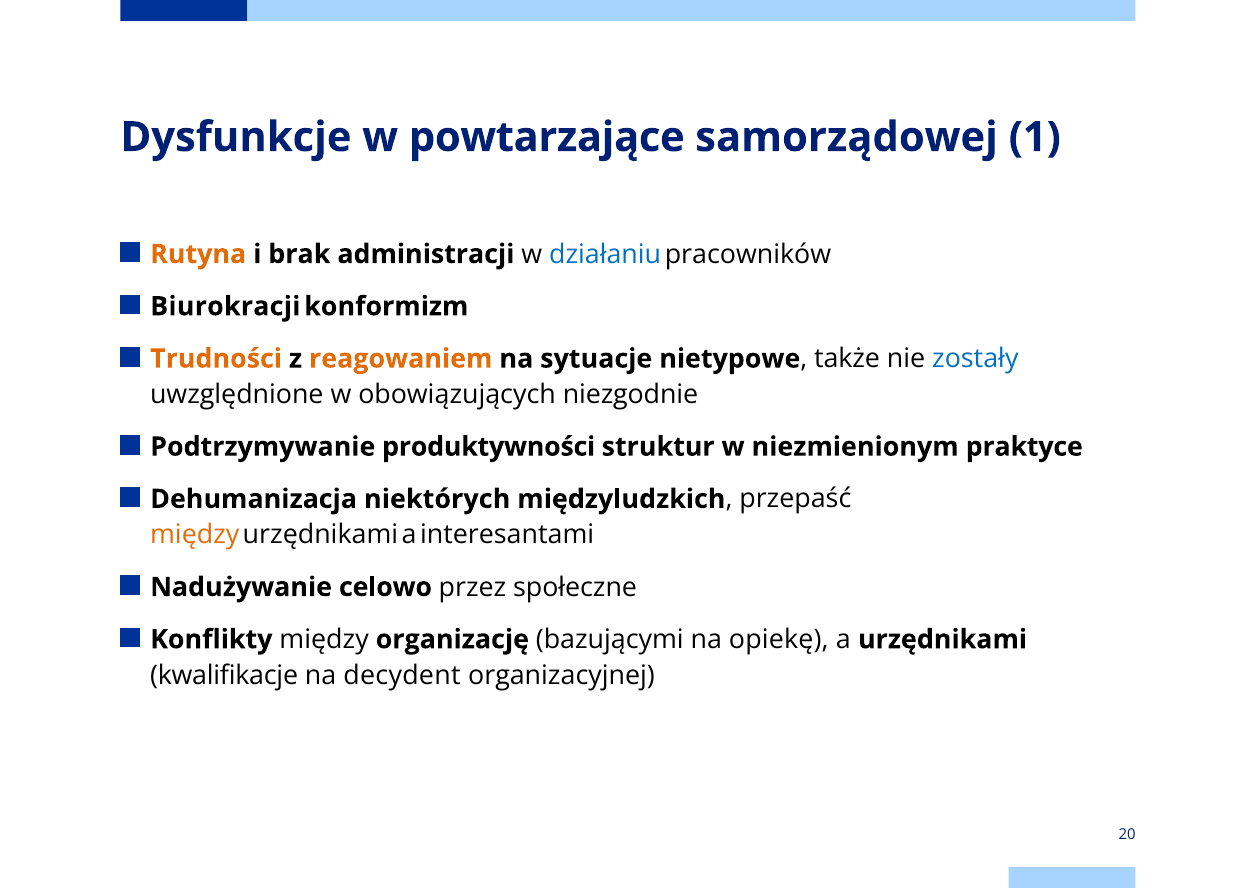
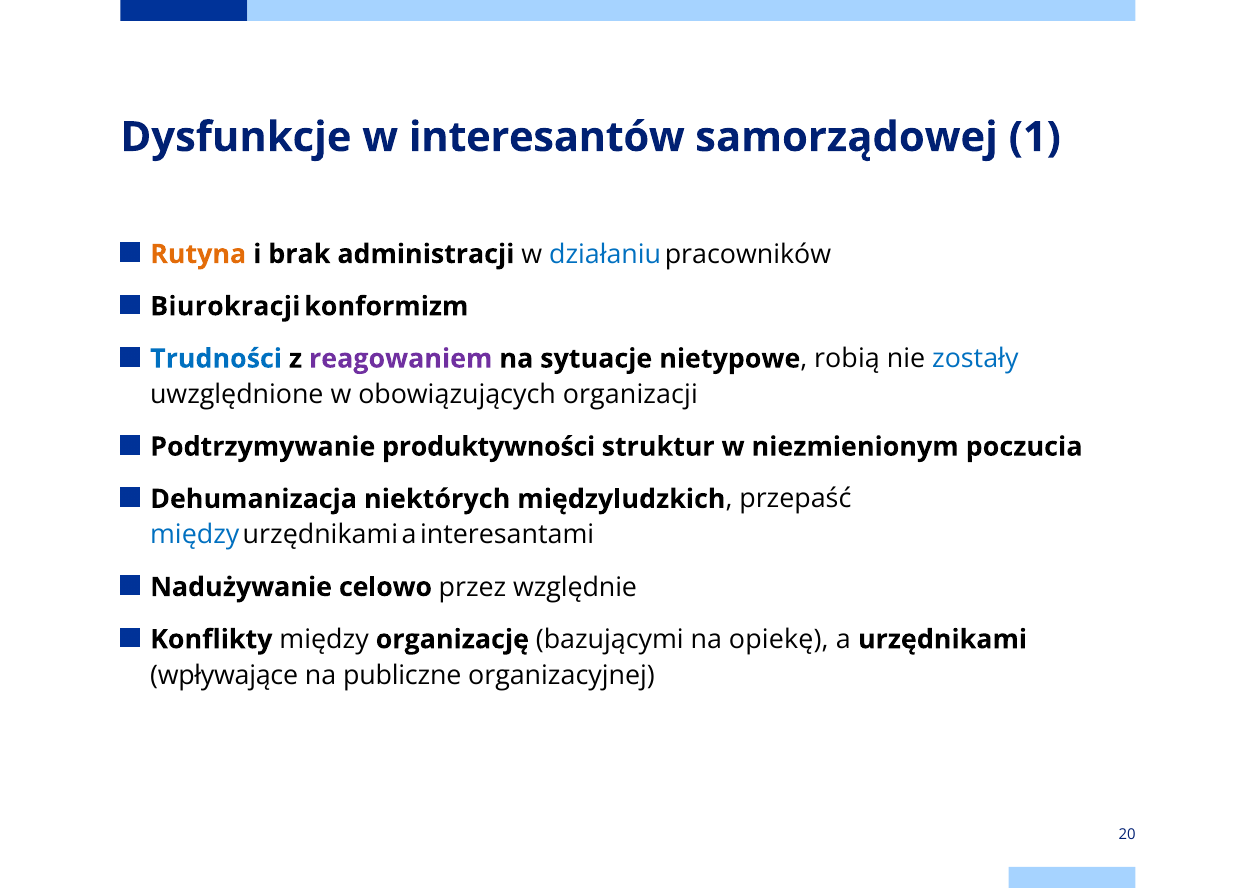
powtarzające: powtarzające -> interesantów (547, 137)
Trudności colour: orange -> blue (216, 359)
reagowaniem colour: orange -> purple (401, 359)
także: także -> robią (847, 359)
niezgodnie: niezgodnie -> organizacji (630, 395)
praktyce: praktyce -> poczucia (1024, 447)
między colour: orange -> blue (195, 535)
społeczne: społeczne -> względnie (575, 587)
kwalifikacje: kwalifikacje -> wpływające (224, 675)
decydent: decydent -> publiczne (402, 675)
